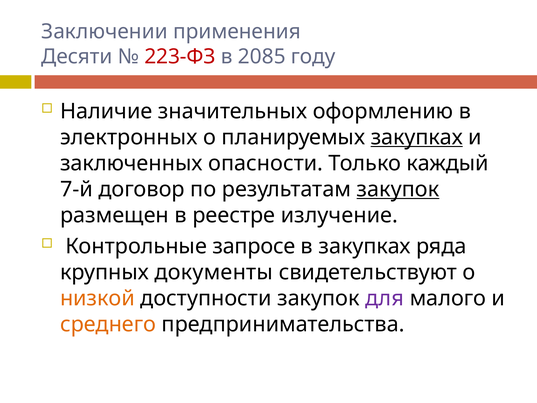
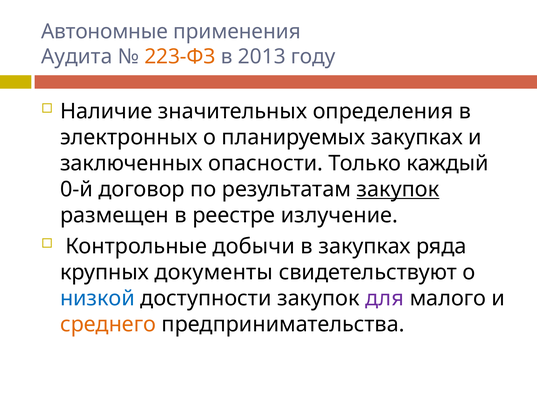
Заключении: Заключении -> Автономные (105, 31)
Десяти: Десяти -> Аудита (77, 56)
223-ФЗ colour: red -> orange (180, 56)
2085: 2085 -> 2013 (262, 56)
оформлению: оформлению -> определения (383, 111)
закупках underline: present -> none (417, 137)
7-й: 7-й -> 0-й (76, 189)
запросе: запросе -> добычи (254, 246)
низкой colour: orange -> blue (97, 298)
